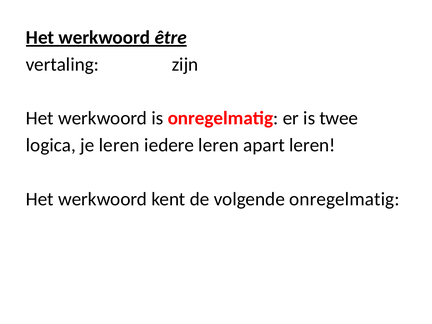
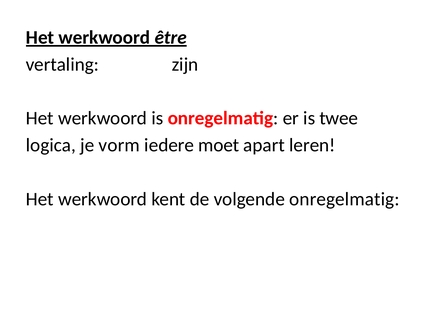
je leren: leren -> vorm (119, 145)
iedere leren: leren -> moet (219, 145)
